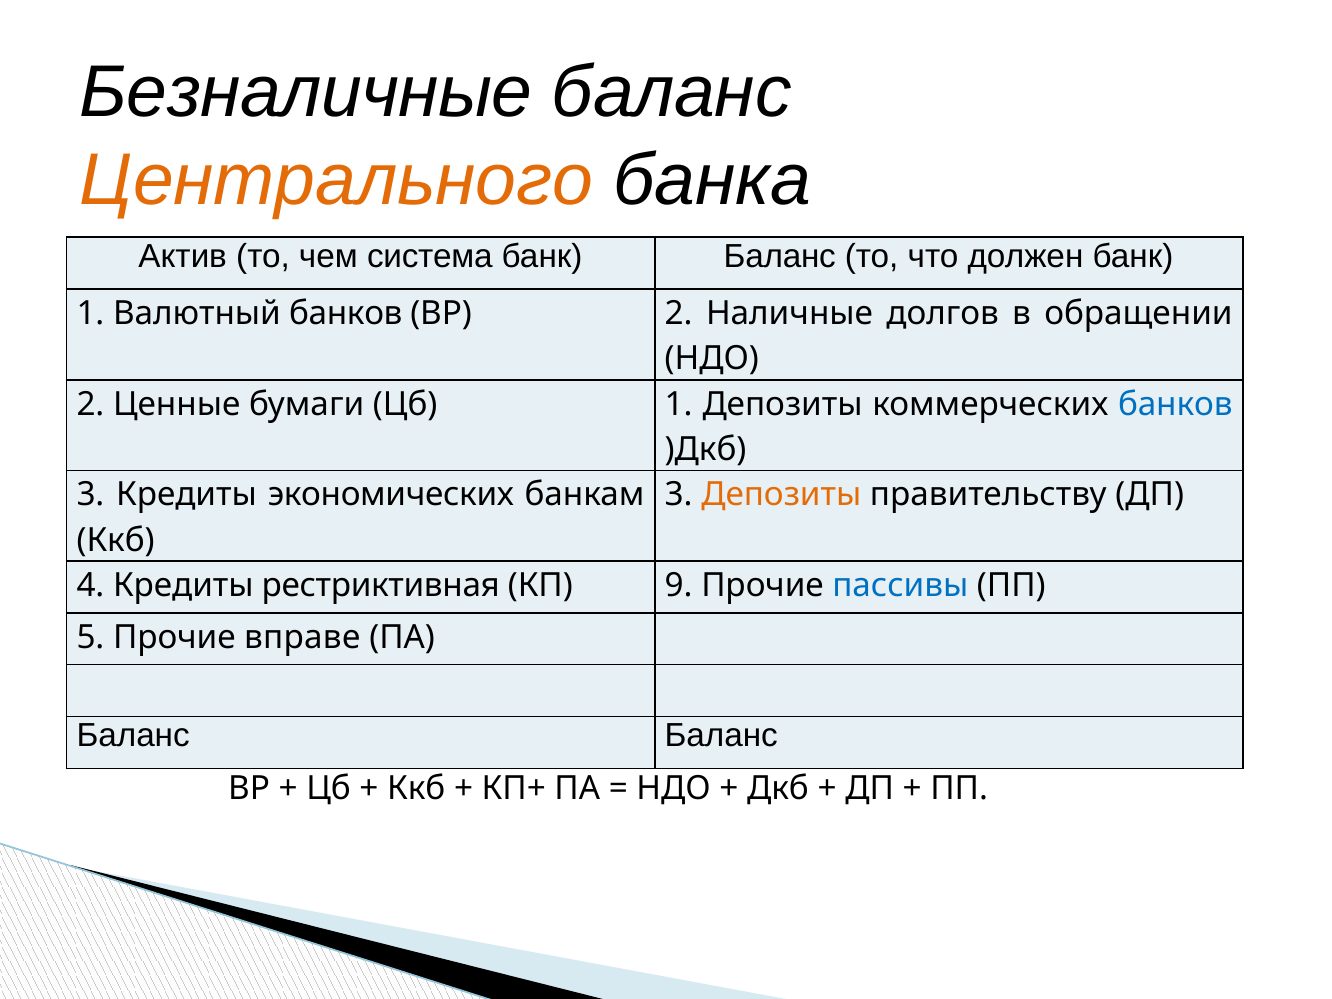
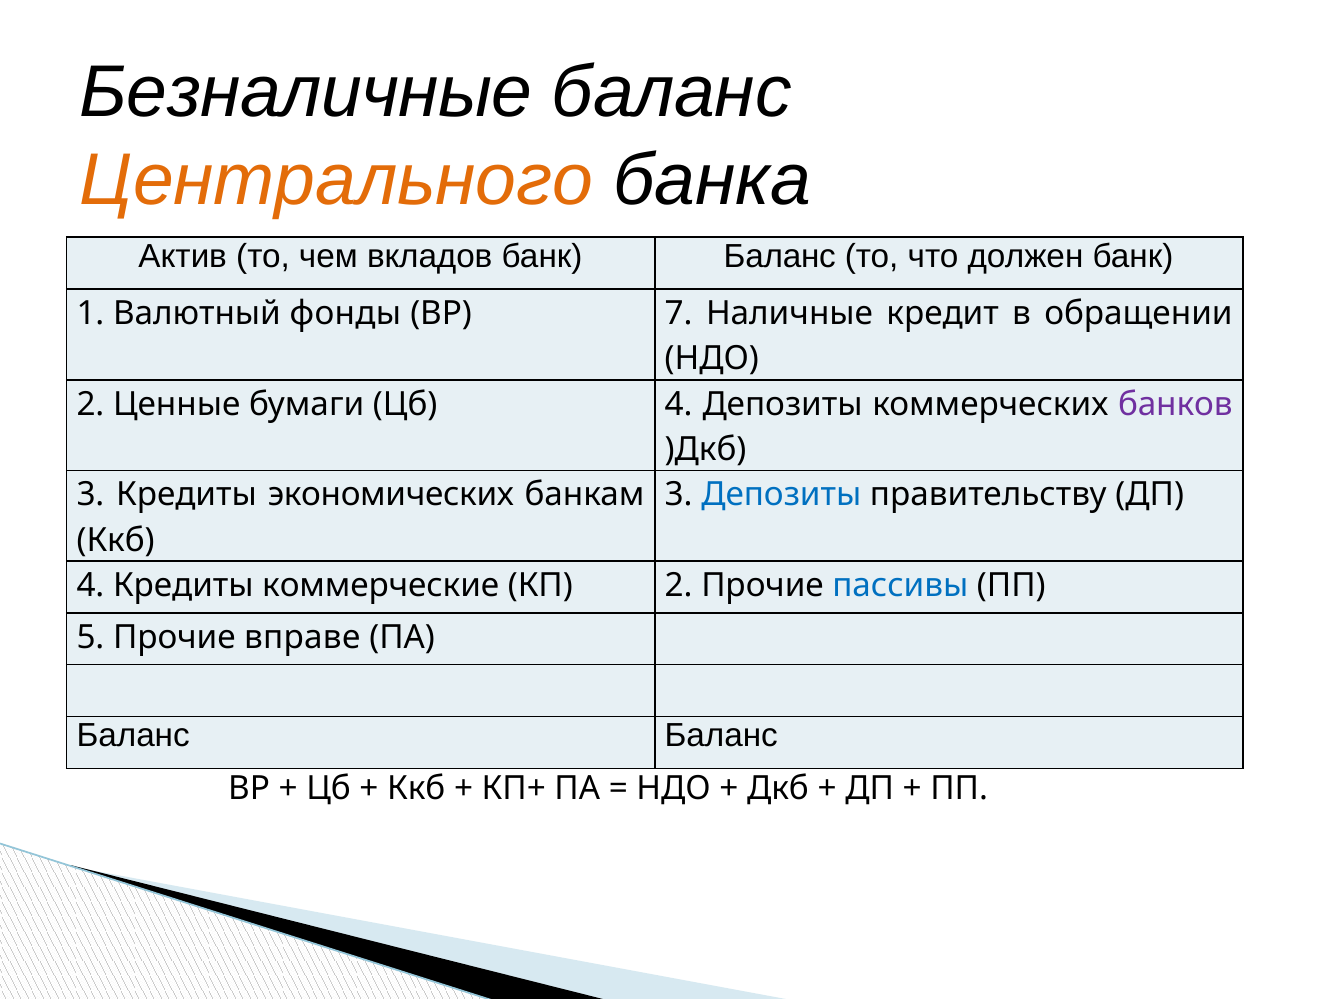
система: система -> вкладов (430, 256)
Валютный банков: банков -> фонды (345, 314)
ВР 2: 2 -> 7 (679, 314)
долгов: долгов -> кредит (943, 314)
Цб 1: 1 -> 4 (679, 404)
банков colour: blue -> purple (1175, 404)
Депозиты colour: orange -> blue (781, 495)
рестриктивная: рестриктивная -> коммерческие (381, 586)
КП 9: 9 -> 2 (679, 586)
